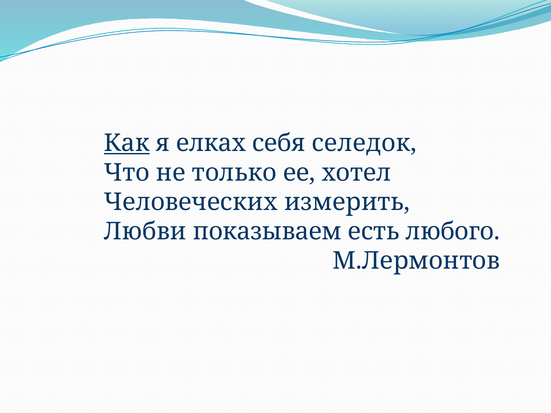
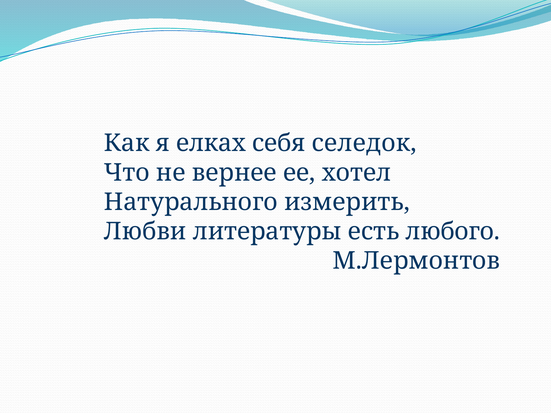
Как underline: present -> none (127, 143)
только: только -> вернее (234, 173)
Человеческих: Человеческих -> Натурального (191, 202)
показываем: показываем -> литературы (267, 231)
